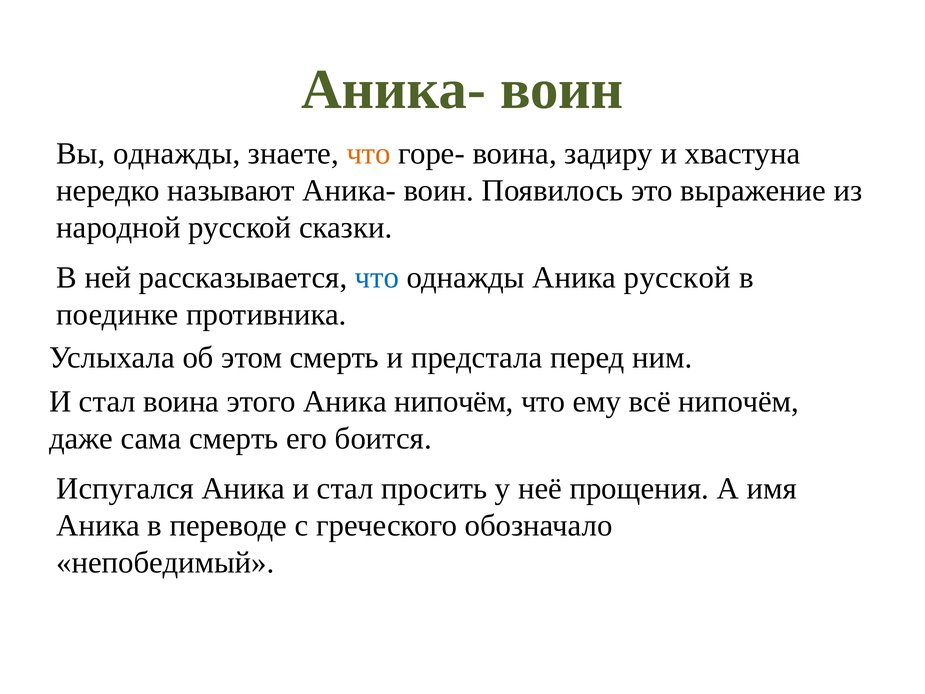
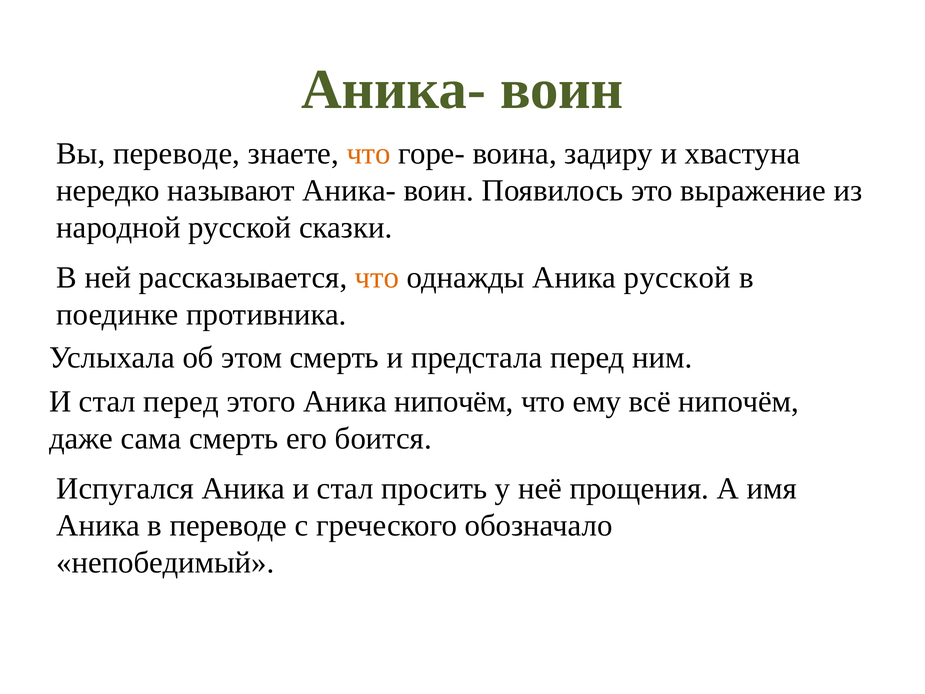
Вы однажды: однажды -> переводе (177, 154)
что colour: blue -> orange (377, 277)
стал воина: воина -> перед (181, 401)
